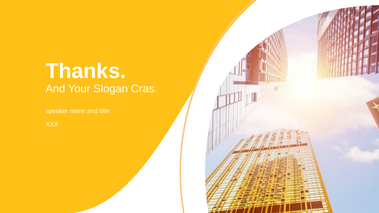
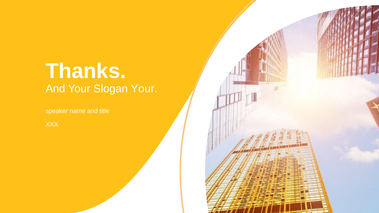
Slogan Cras: Cras -> Your (144, 89)
